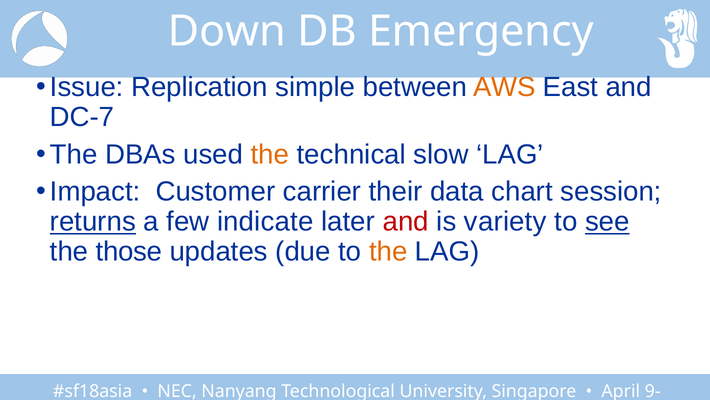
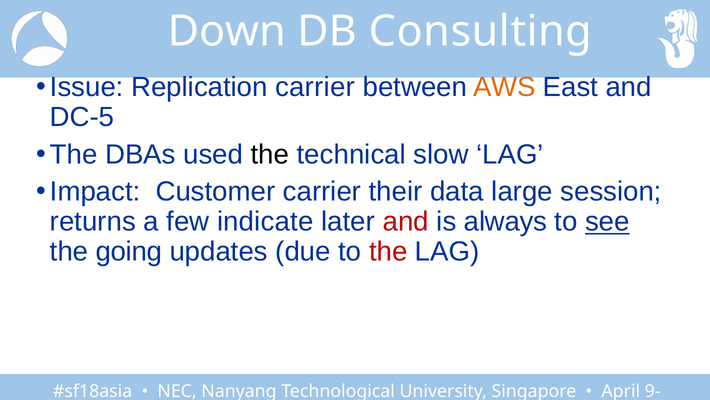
Emergency: Emergency -> Consulting (481, 31)
Replication simple: simple -> carrier (315, 87)
DC-7: DC-7 -> DC-5 (82, 117)
the colour: orange -> black (270, 154)
chart: chart -> large (522, 192)
returns underline: present -> none (93, 221)
variety: variety -> always (506, 221)
those: those -> going (129, 251)
the colour: orange -> red (388, 251)
